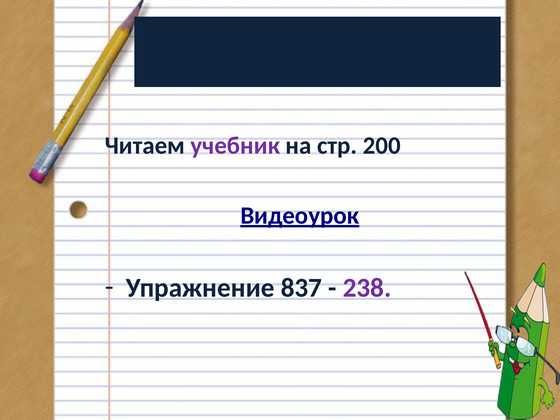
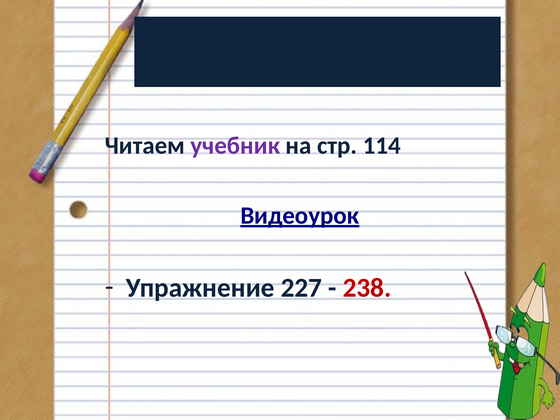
200: 200 -> 114 (382, 146)
837: 837 -> 227 (301, 288)
238 colour: purple -> red (367, 288)
